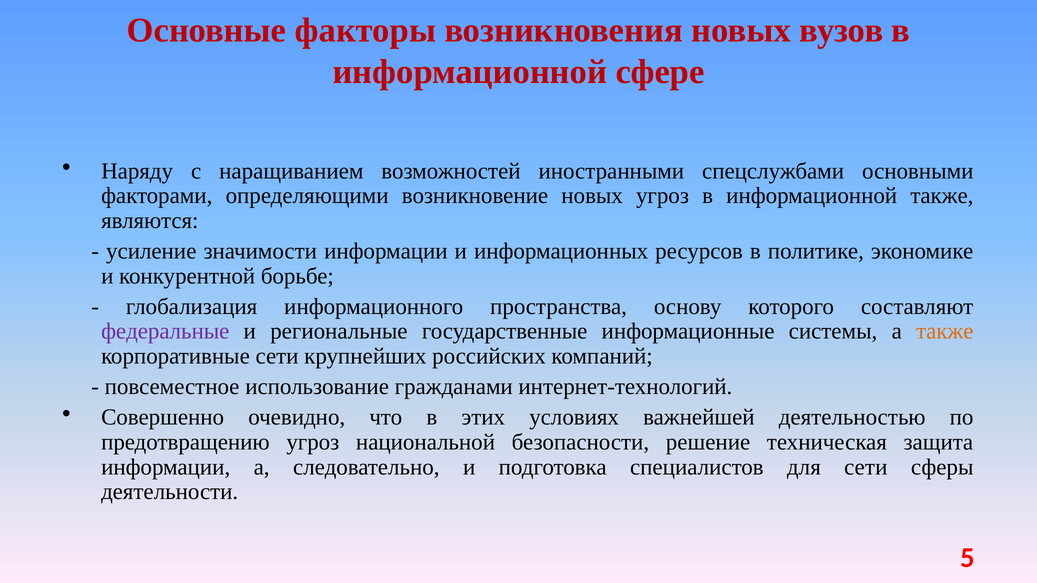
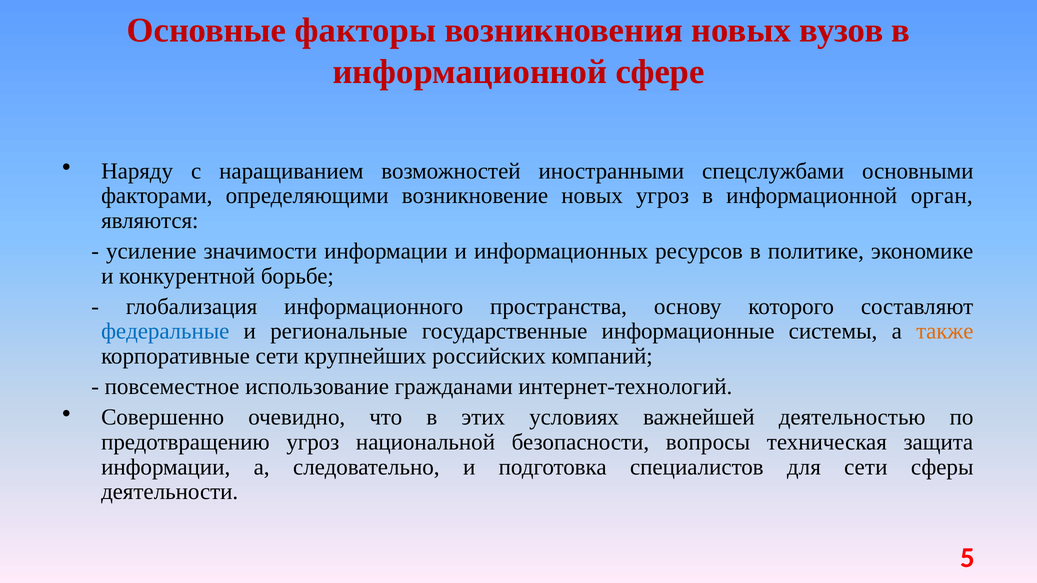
информационной также: также -> орган (942, 196)
федеральные colour: purple -> blue (165, 332)
решение: решение -> вопросы (708, 442)
